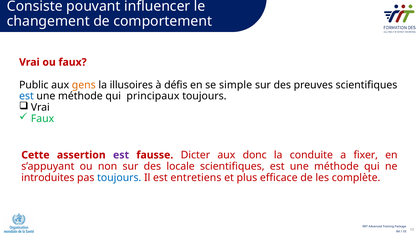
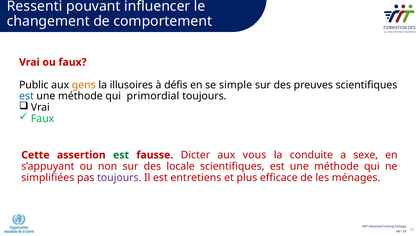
Consiste: Consiste -> Ressenti (35, 6)
principaux: principaux -> primordial (153, 96)
est colour: purple -> green (121, 155)
donc: donc -> vous (255, 155)
fixer: fixer -> sexe (366, 155)
introduites: introduites -> simplifiées (48, 177)
toujours colour: blue -> purple (119, 177)
complète: complète -> ménages (356, 177)
